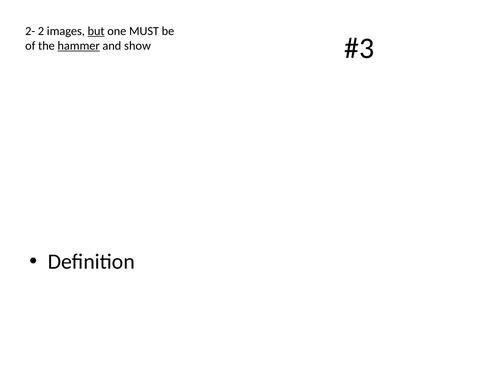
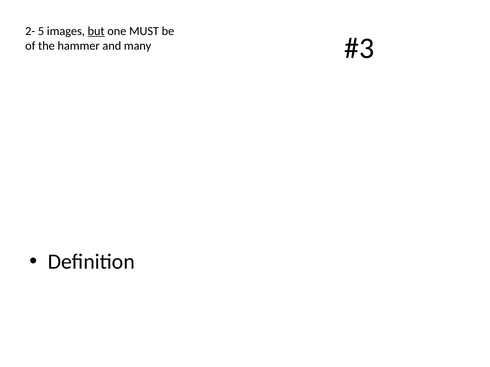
2: 2 -> 5 (41, 31)
hammer underline: present -> none (79, 46)
show: show -> many (138, 46)
